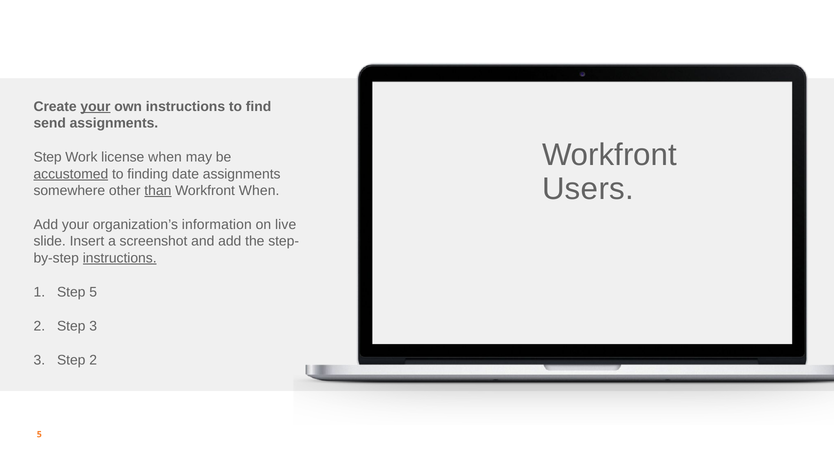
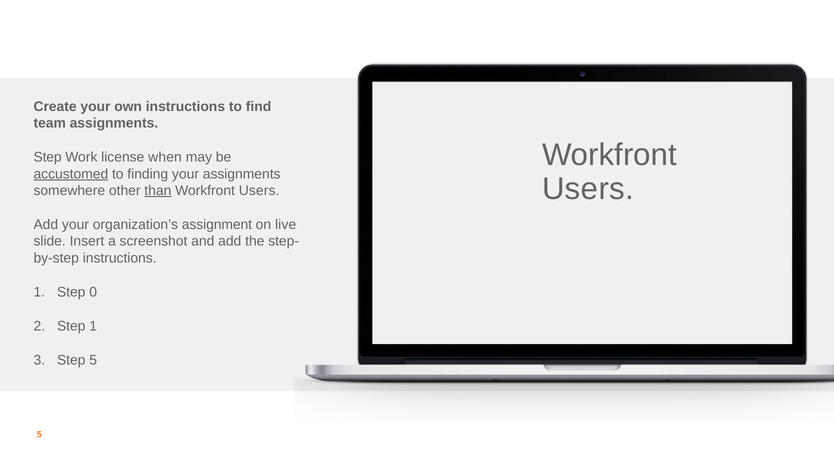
your underline: present -> none (95, 107)
send: send -> team (50, 123)
finding date: date -> your (186, 174)
When: When -> Users (259, 191)
information: information -> assignment (217, 225)
instructions underline: present -> none (120, 258)
Step 5: 5 -> 0 (93, 292)
Step 3: 3 -> 1 (93, 326)
Step 2: 2 -> 5 (93, 360)
